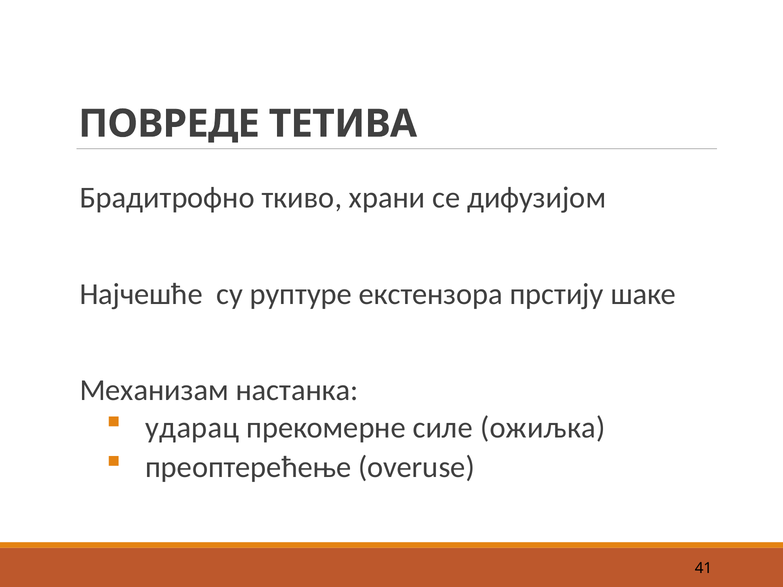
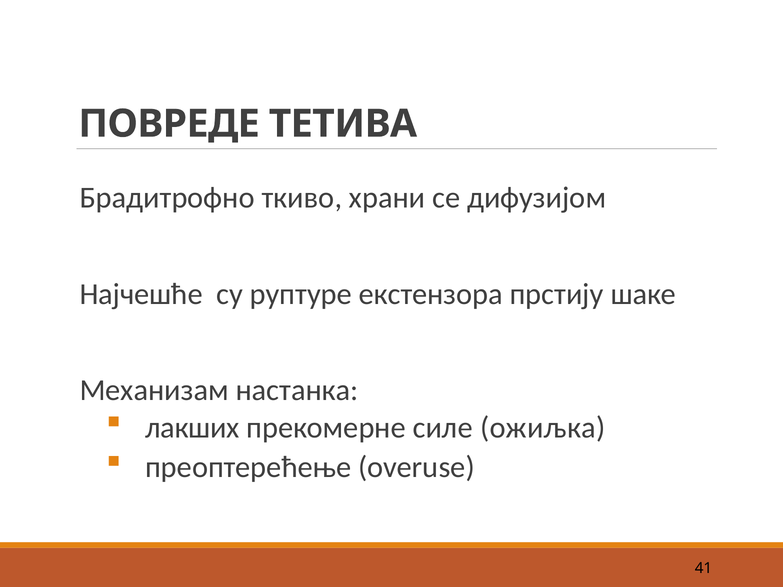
ударац: ударац -> лакших (192, 428)
